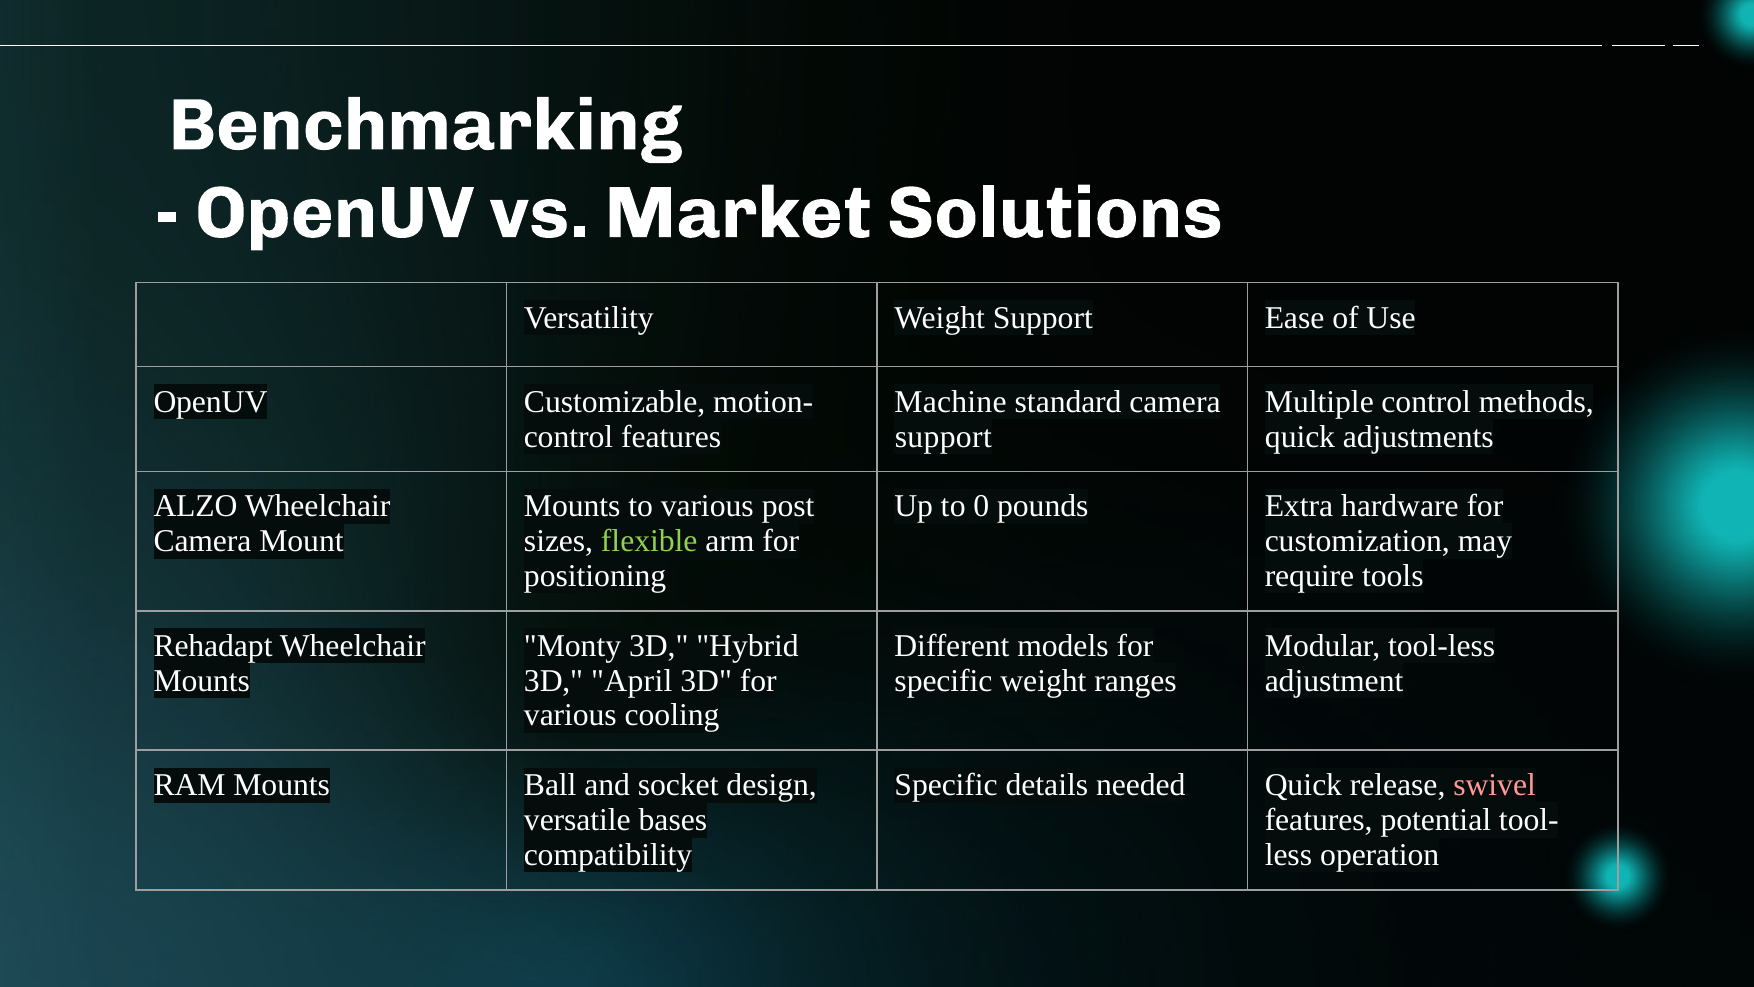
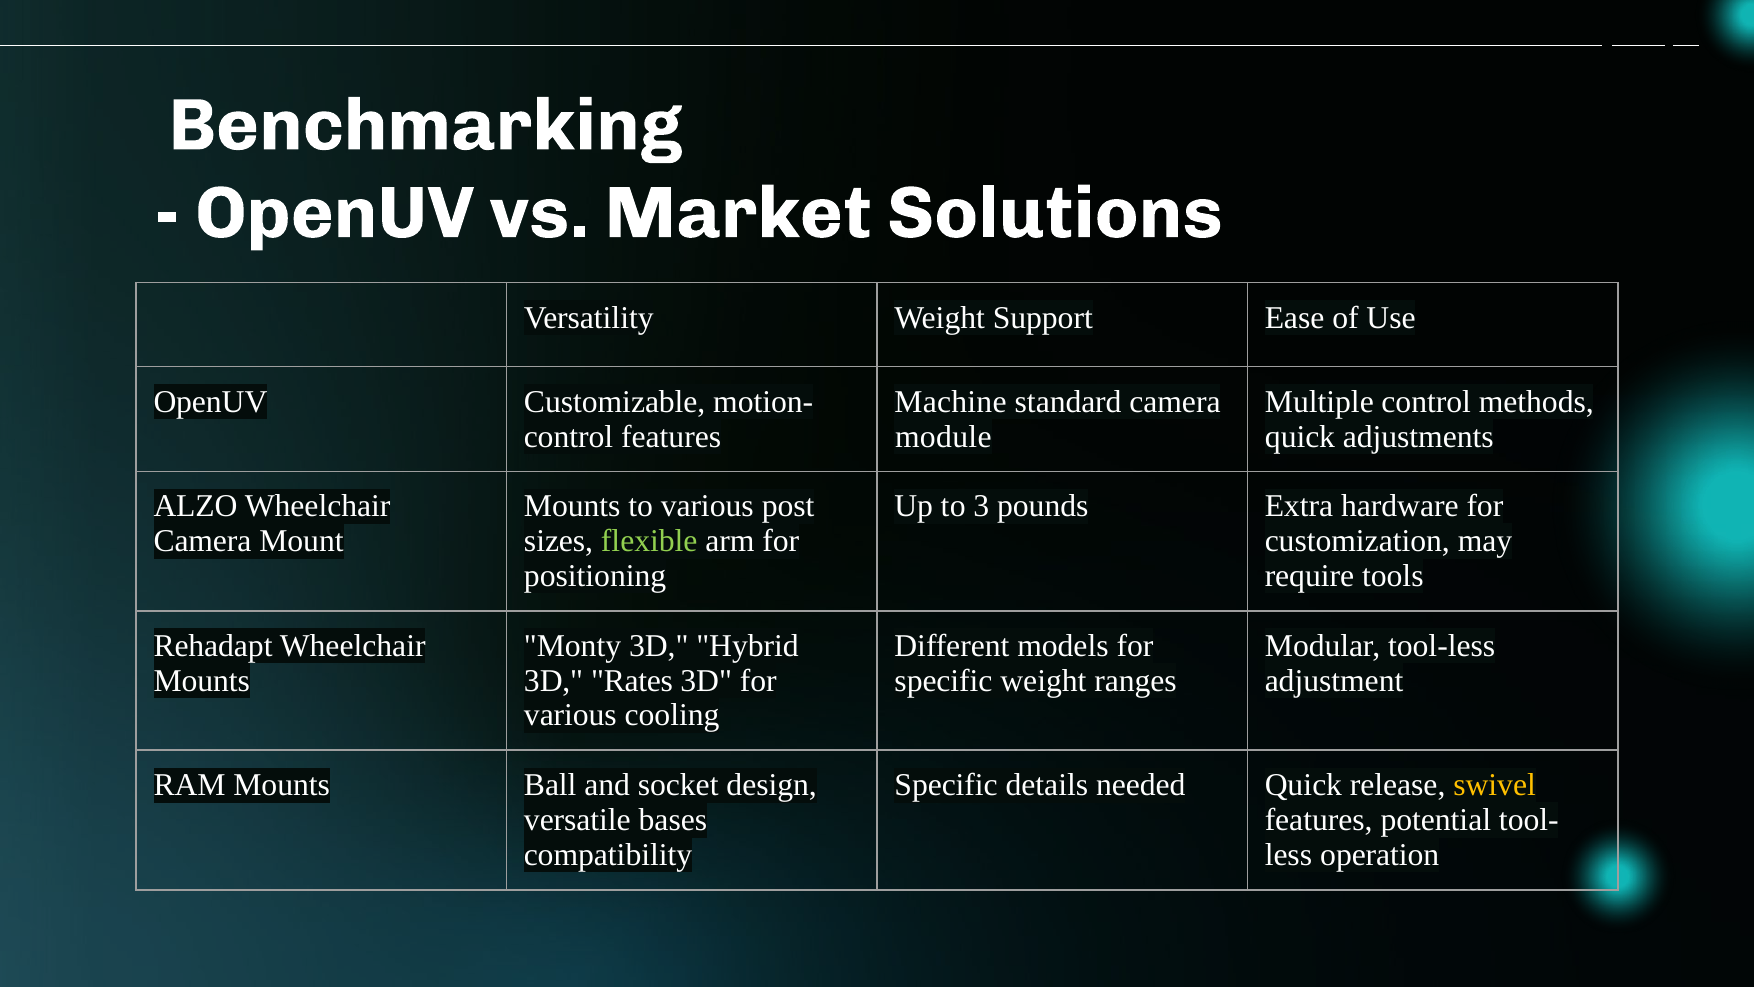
support: support -> module (943, 436)
0: 0 -> 3 (981, 506)
April: April -> Rates (632, 680)
swivel colour: pink -> yellow (1495, 785)
